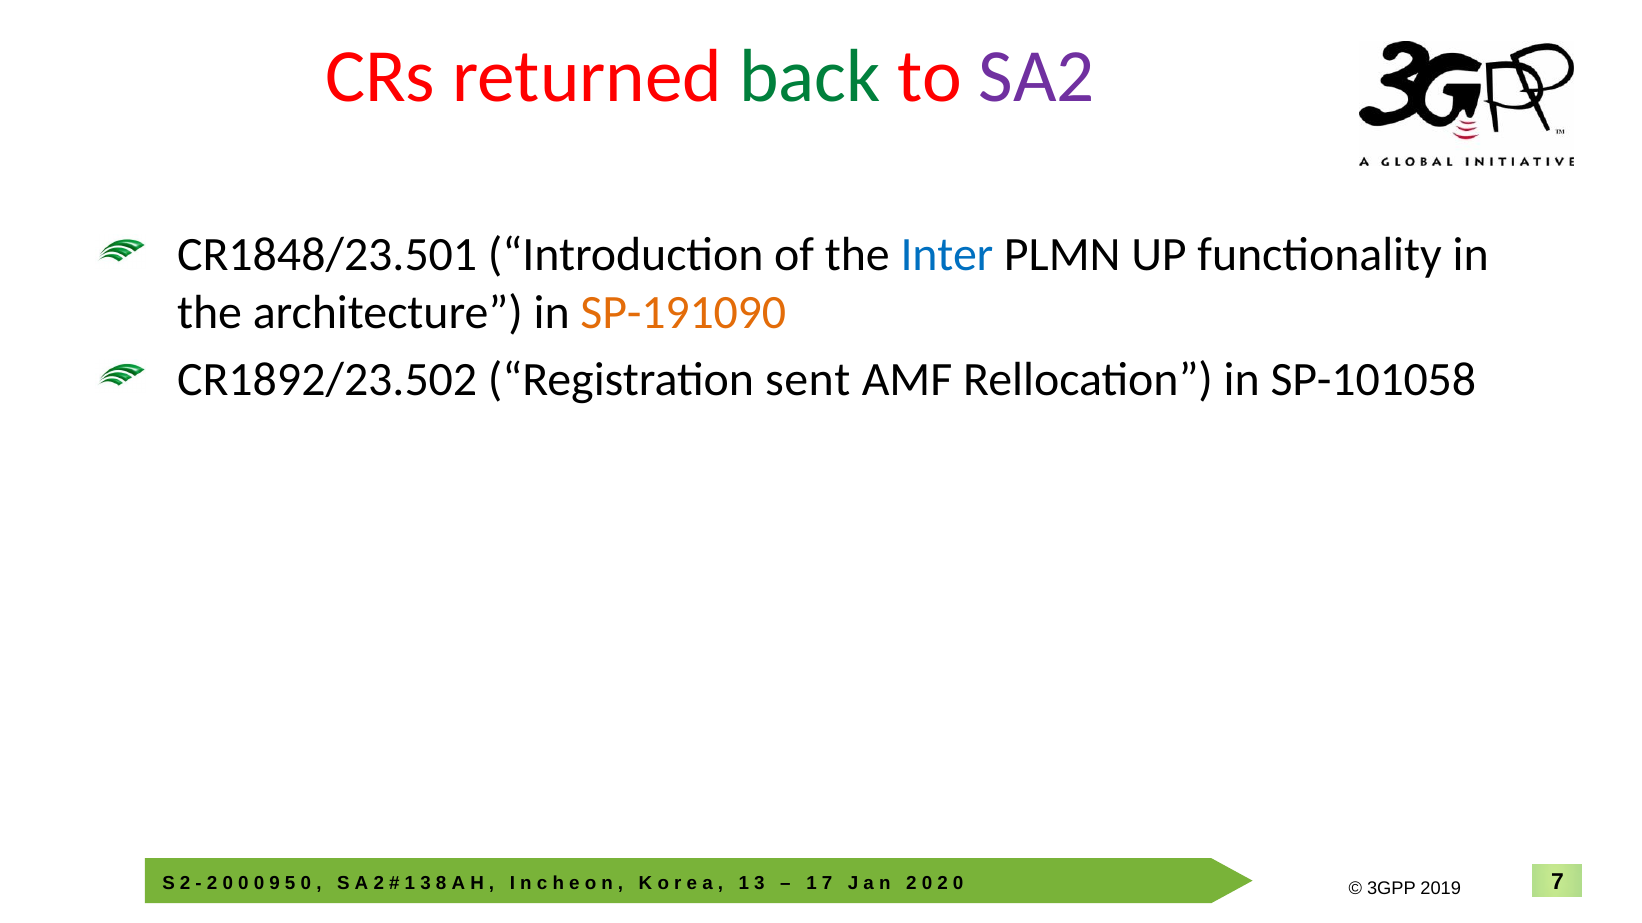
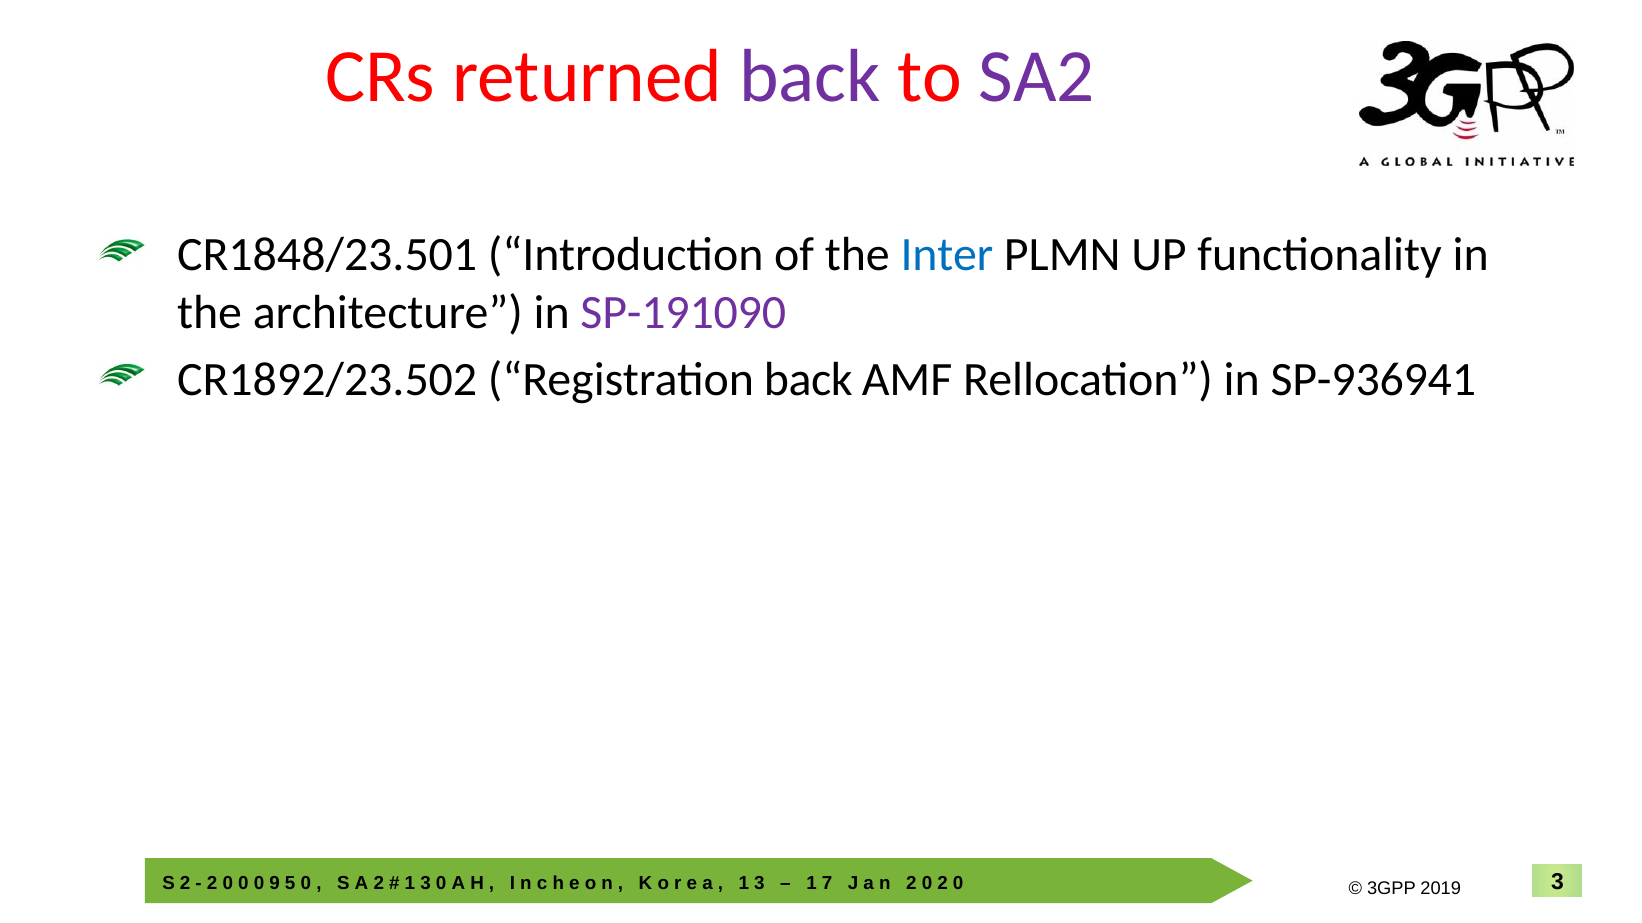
back colour: green -> purple (810, 77)
SP-191090 colour: orange -> purple (683, 313)
Registration sent: sent -> back (808, 380)
SP-101058: SP-101058 -> SP-936941 (1373, 380)
8: 8 -> 0 (441, 884)
7: 7 -> 3 (1557, 882)
